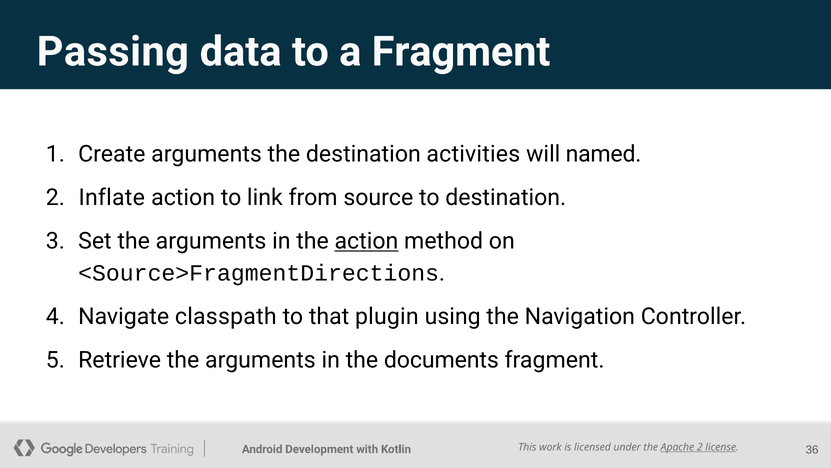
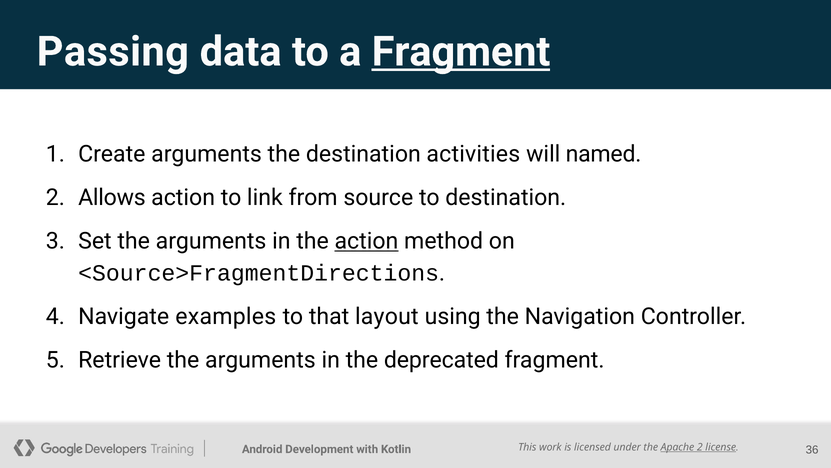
Fragment underline: none -> present (461, 52)
Inflate: Inflate -> Allows (112, 197)
classpath: classpath -> examples (226, 316)
plugin: plugin -> layout (387, 316)
documents: documents -> deprecated (441, 360)
